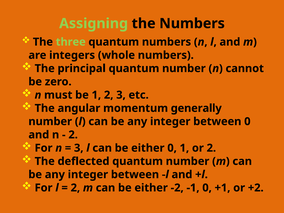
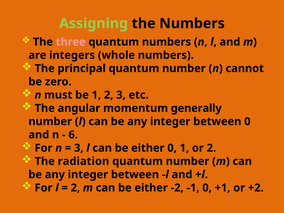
three colour: light green -> pink (71, 42)
2: 2 -> 6 (73, 135)
deflected: deflected -> radiation (83, 161)
